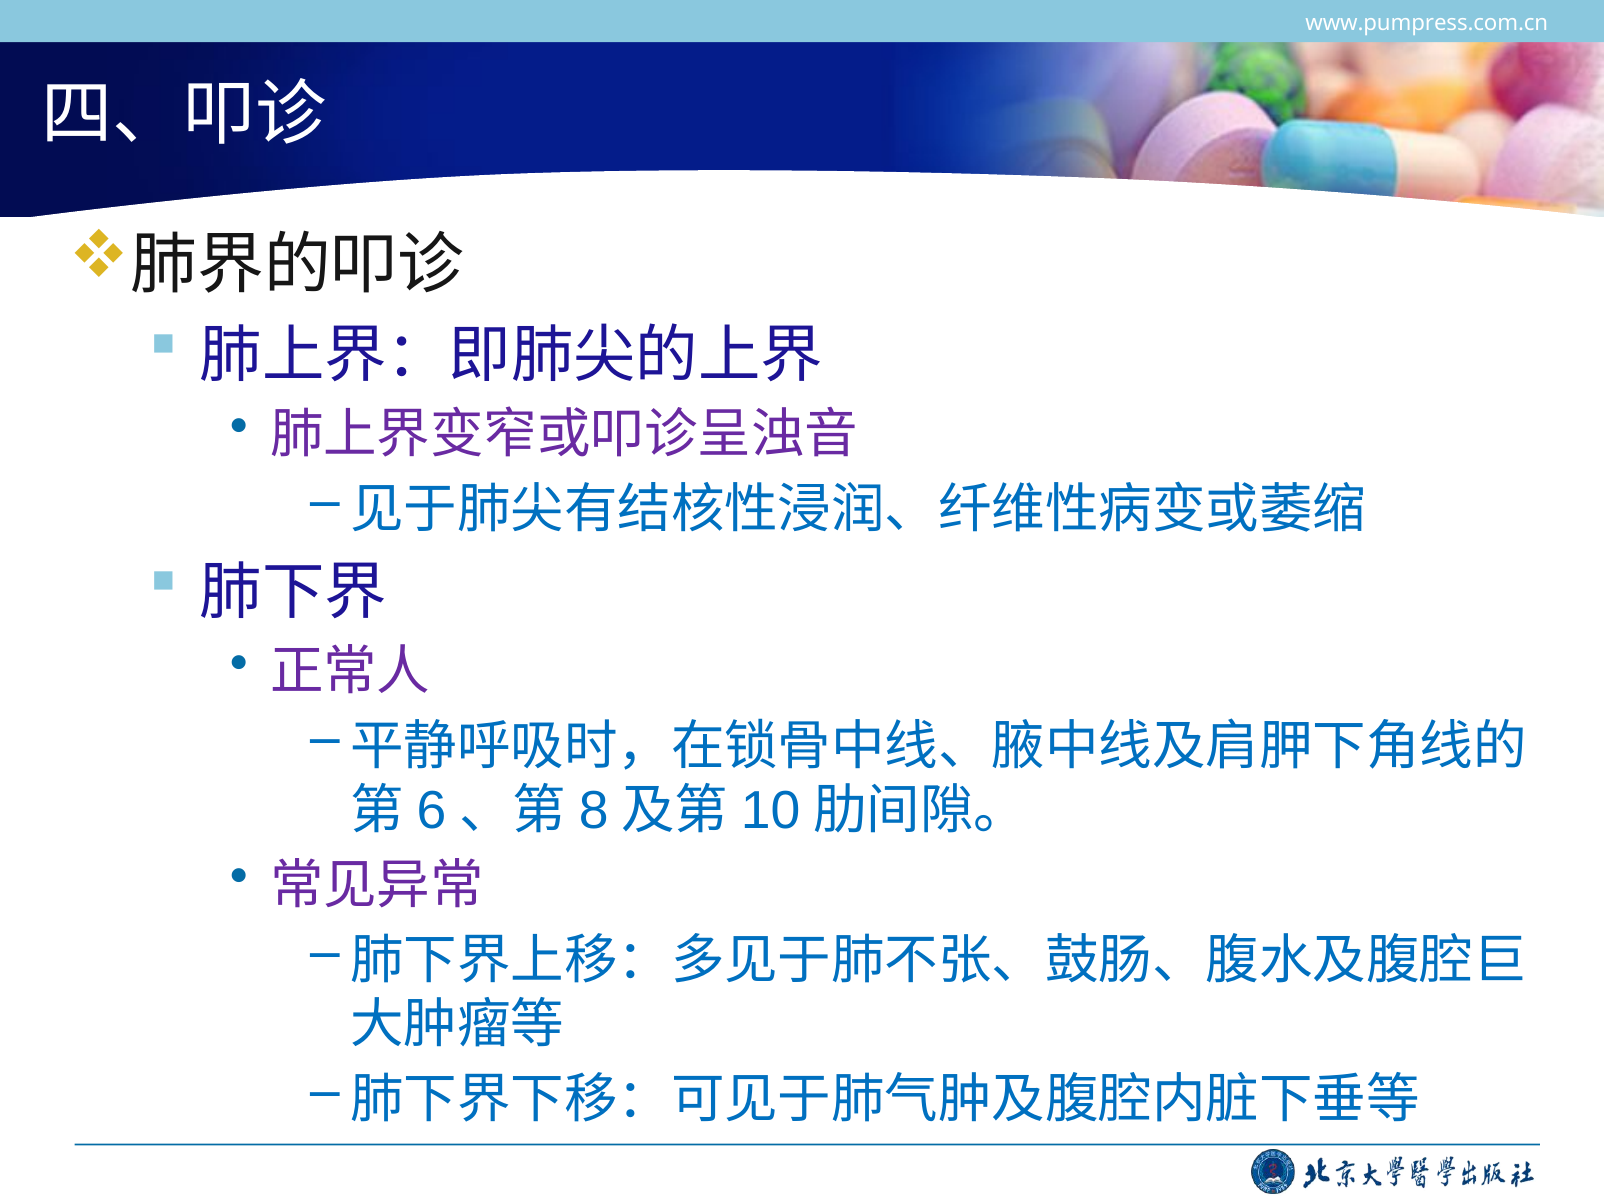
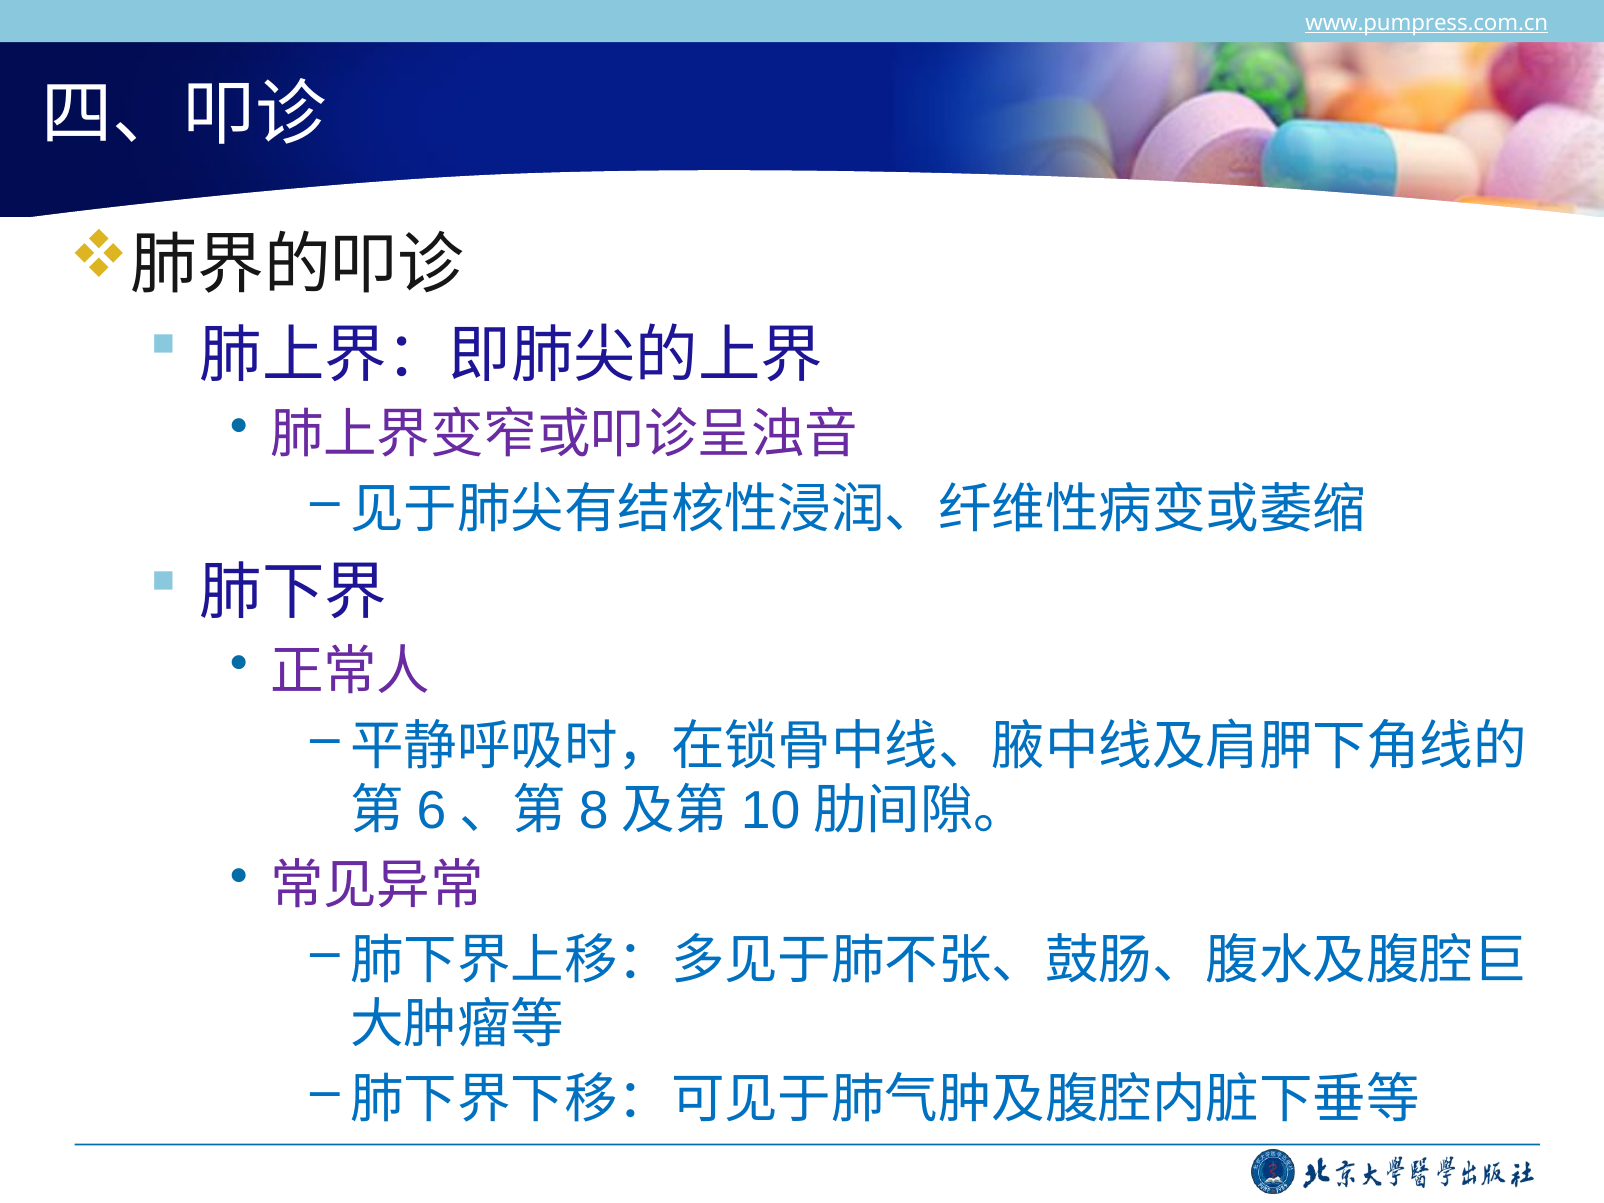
www.pumpress.com.cn underline: none -> present (1427, 23)
